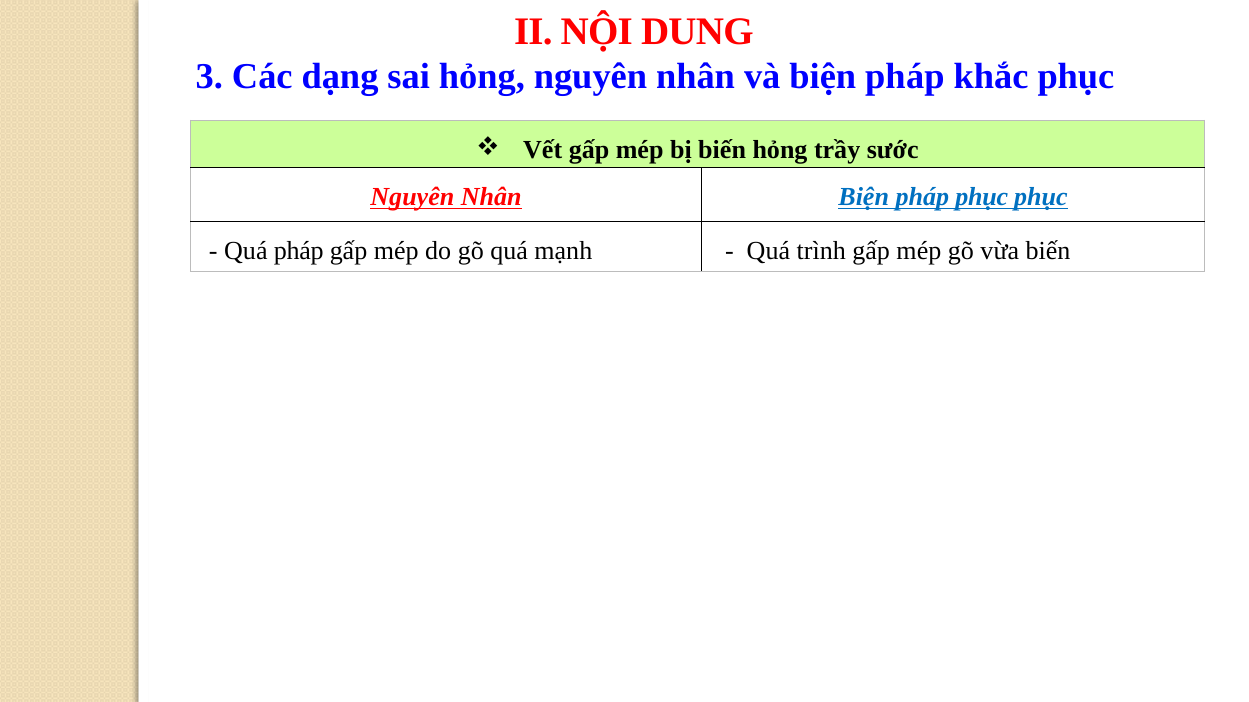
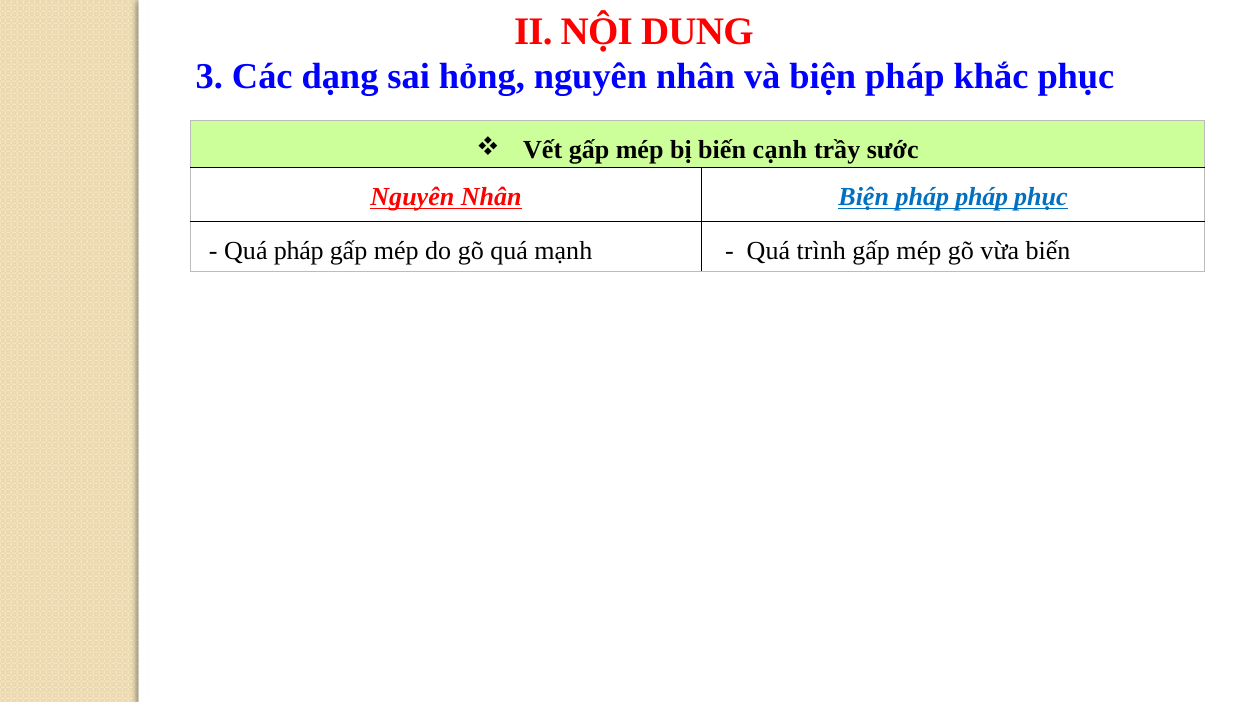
biến hỏng: hỏng -> cạnh (780, 150)
pháp phục: phục -> pháp (982, 197)
